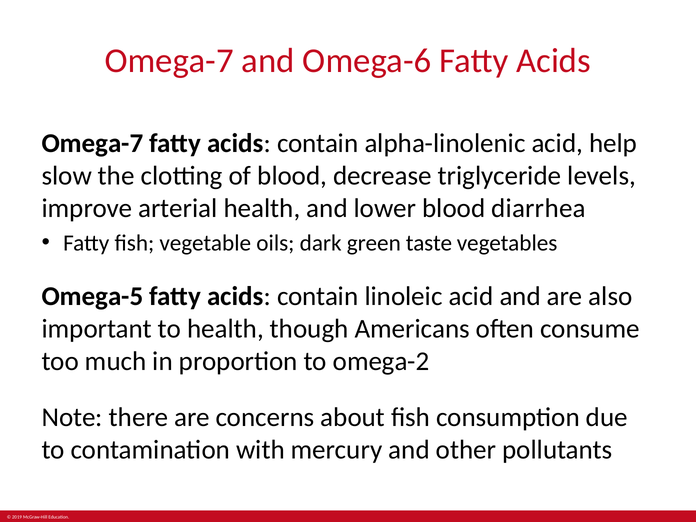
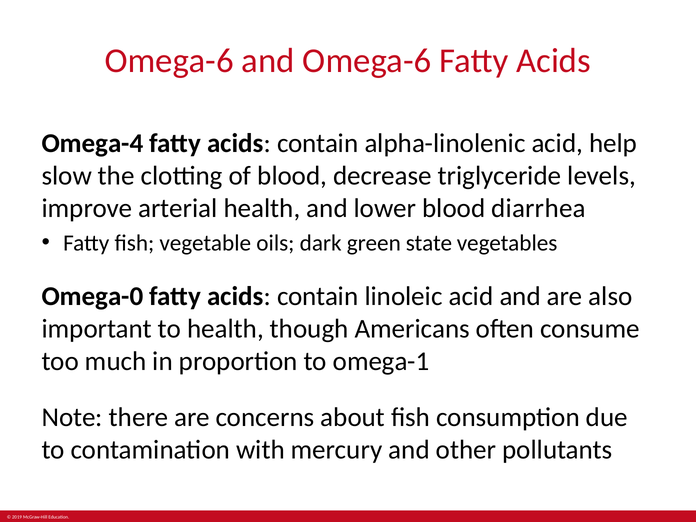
Omega-7: Omega-7 -> Omega-6 (169, 61)
Omega-7: Omega-7 -> Omega-4 (92, 143)
taste: taste -> state (429, 243)
Omega-5: Omega-5 -> Omega-0 (92, 297)
omega-2: omega-2 -> omega-1 (381, 362)
